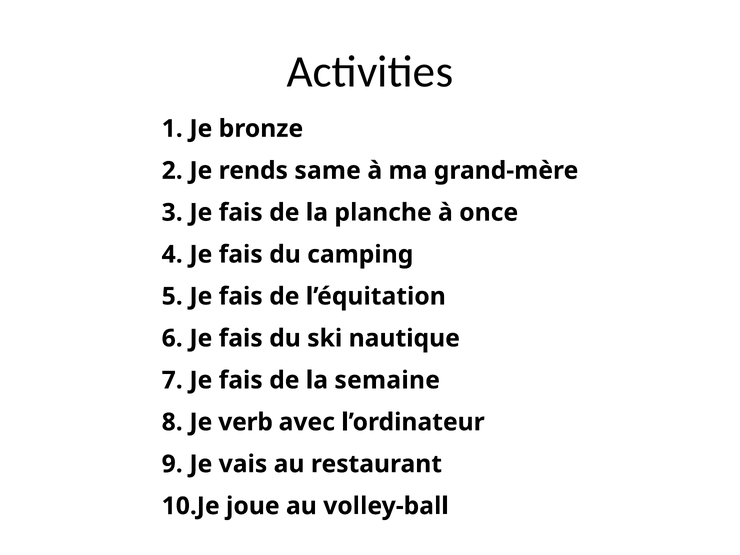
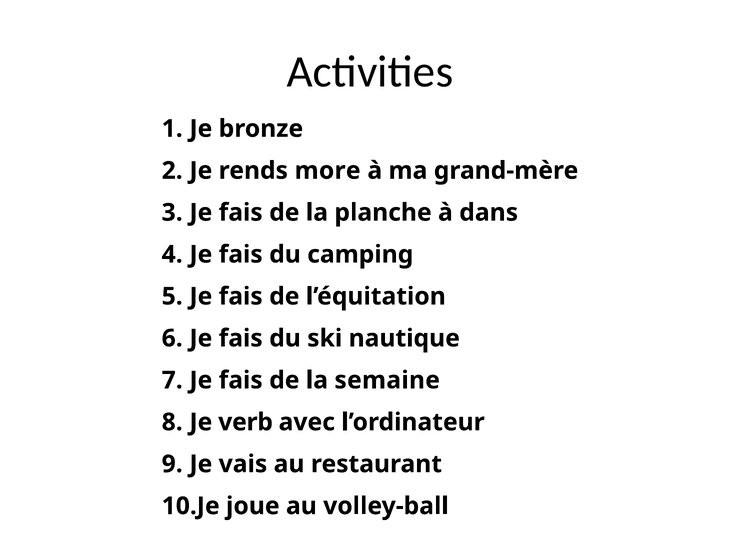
same: same -> more (328, 171)
once: once -> dans (489, 213)
